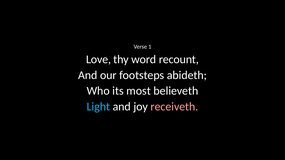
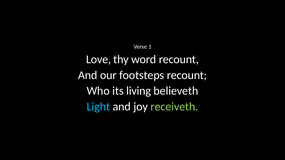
footsteps abideth: abideth -> recount (187, 75)
most: most -> living (139, 91)
receiveth colour: pink -> light green (174, 107)
